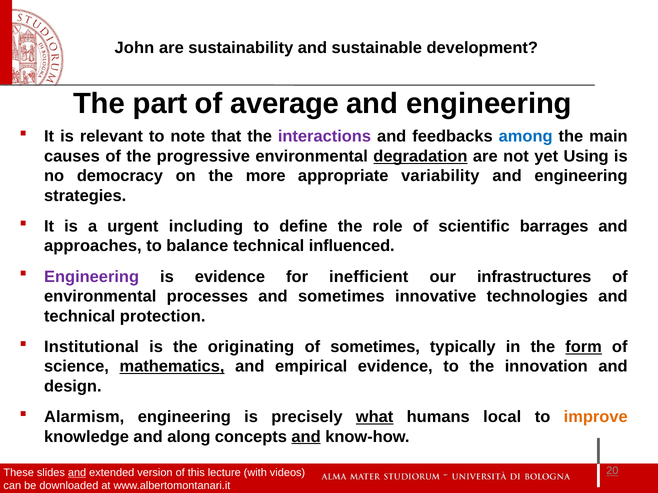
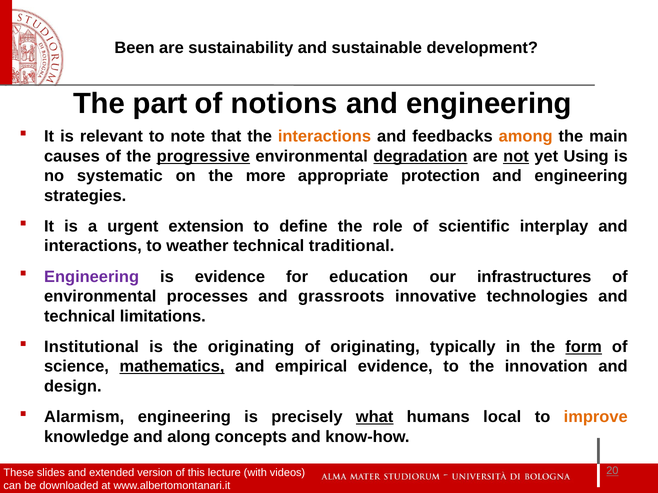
John: John -> Been (134, 48)
average: average -> notions (284, 104)
interactions colour: purple -> orange (324, 137)
among colour: blue -> orange (526, 137)
progressive underline: none -> present (203, 156)
not underline: none -> present (516, 156)
democracy: democracy -> systematic (120, 176)
variability: variability -> protection (440, 176)
including: including -> extension (206, 227)
barrages: barrages -> interplay (554, 227)
approaches: approaches -> interactions (93, 246)
balance: balance -> weather (197, 246)
influenced: influenced -> traditional (352, 246)
inefficient: inefficient -> education (369, 277)
and sometimes: sometimes -> grassroots (341, 297)
protection: protection -> limitations (163, 316)
of sometimes: sometimes -> originating (375, 347)
and underline: present -> none (306, 437)
and underline: present -> none (77, 473)
